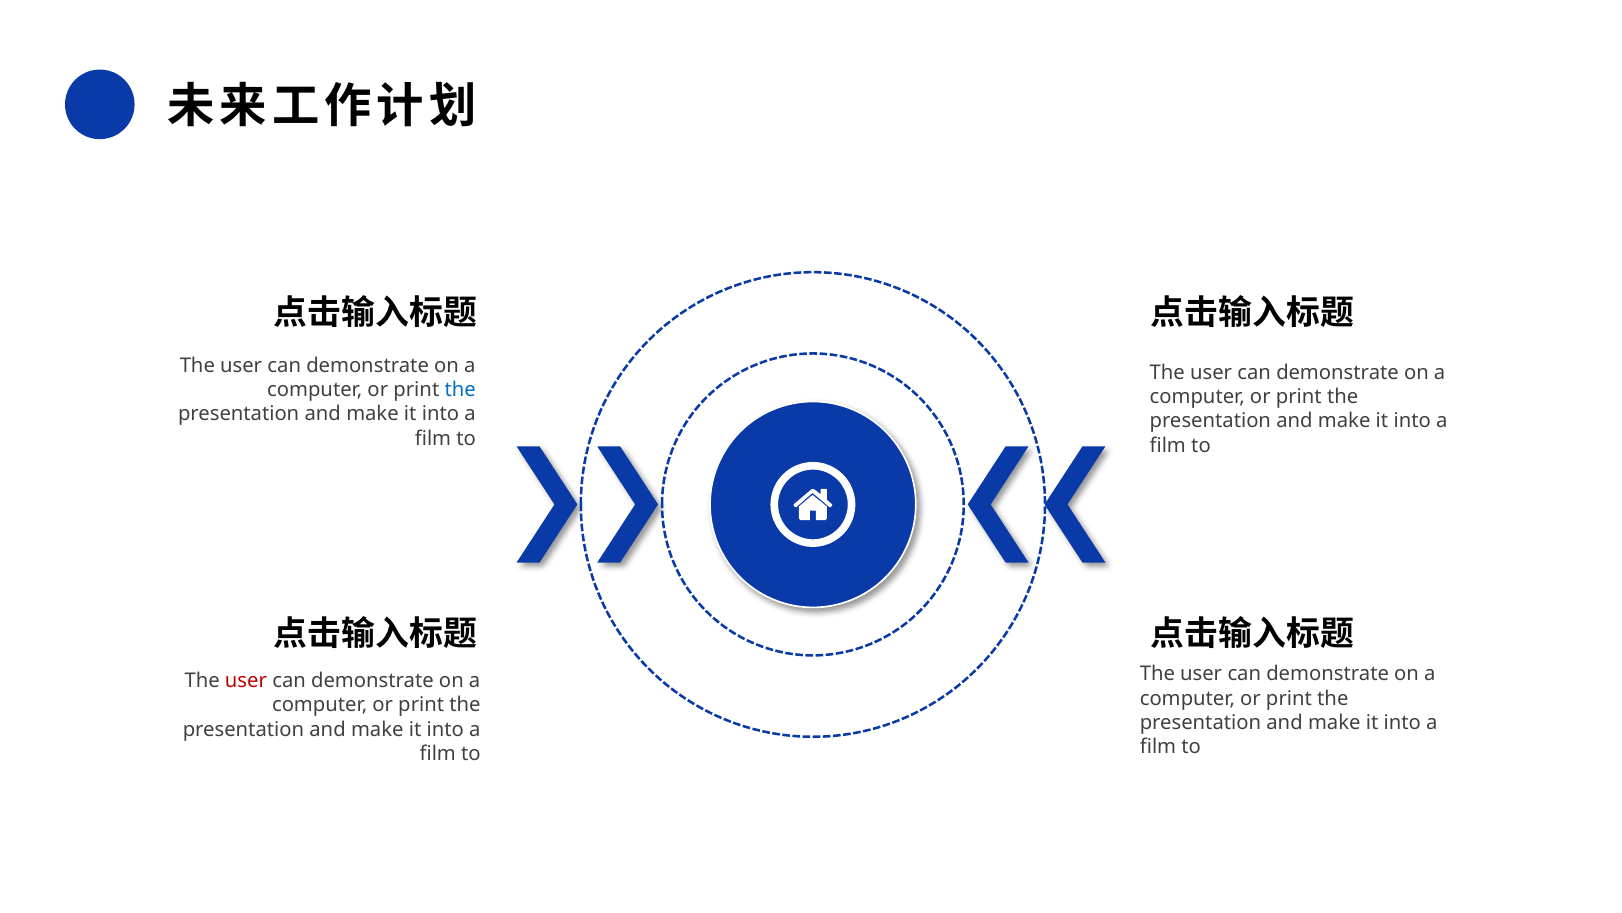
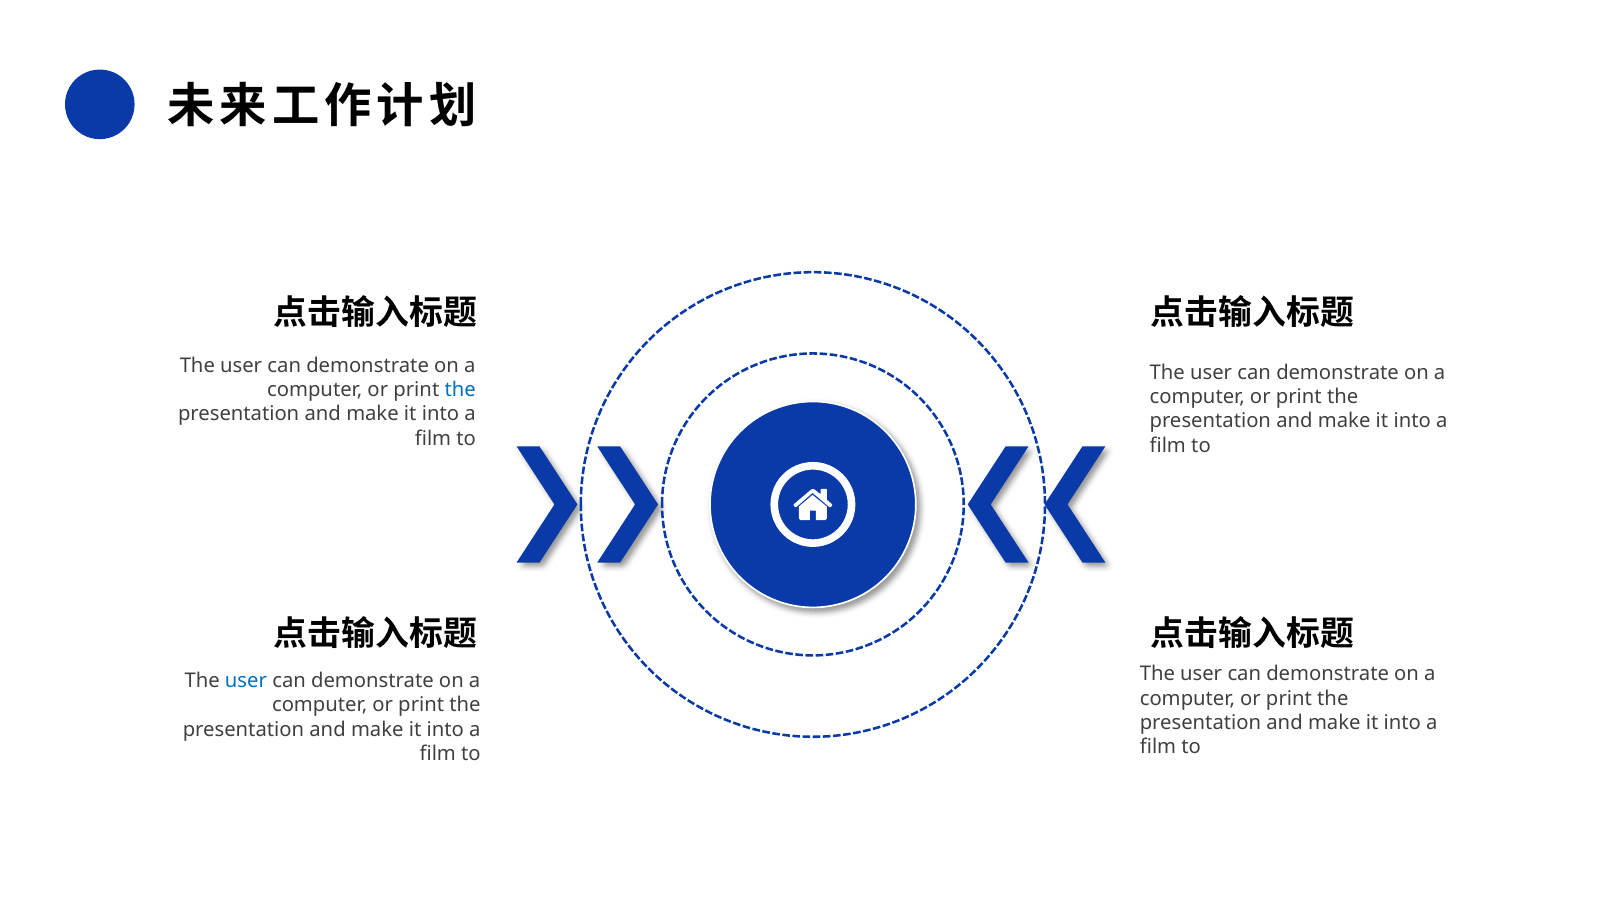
user colour: red -> blue (246, 680)
